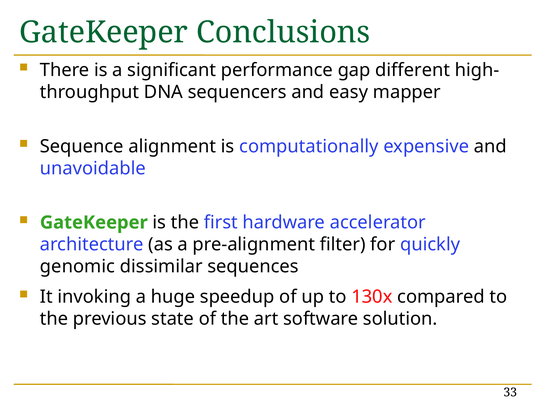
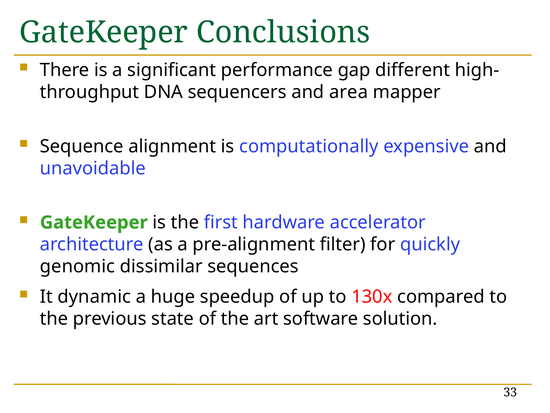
easy: easy -> area (348, 92)
invoking: invoking -> dynamic (94, 296)
